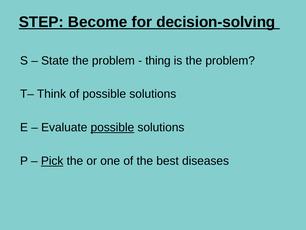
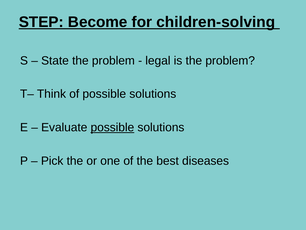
decision-solving: decision-solving -> children-solving (216, 22)
thing: thing -> legal (158, 61)
Pick underline: present -> none (52, 161)
